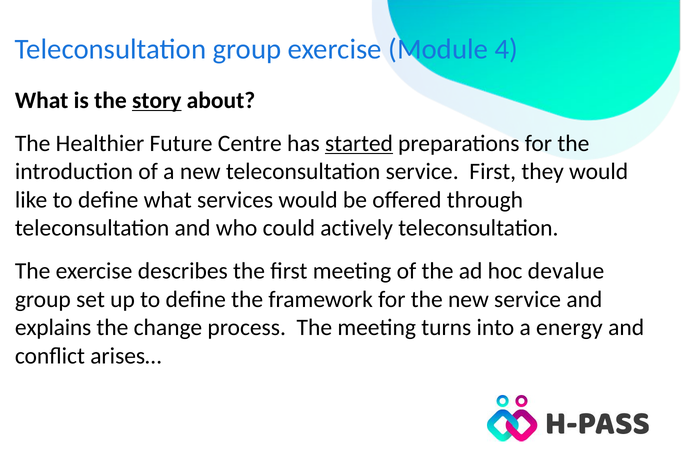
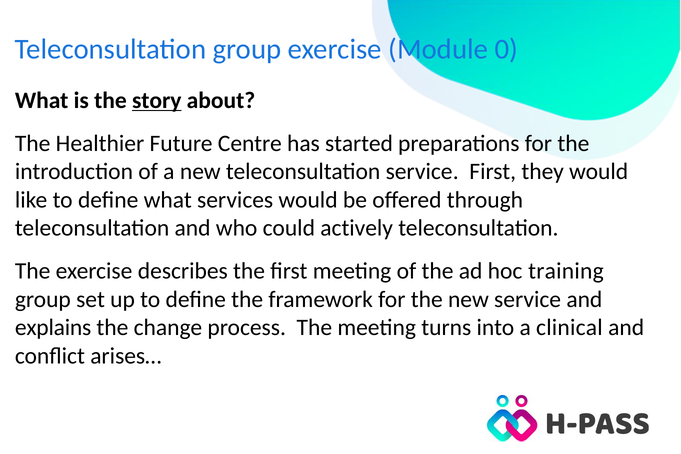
4: 4 -> 0 (506, 49)
started underline: present -> none (359, 143)
devalue: devalue -> training (566, 271)
energy: energy -> clinical (569, 328)
